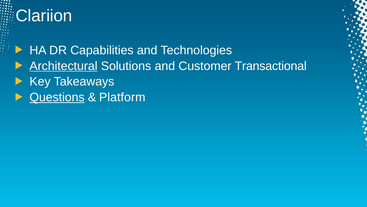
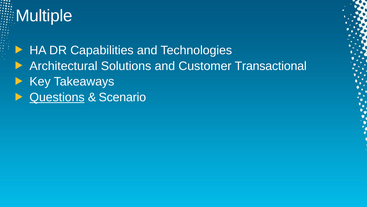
Clariion: Clariion -> Multiple (44, 16)
Architectural underline: present -> none (63, 66)
Platform: Platform -> Scenario (122, 97)
